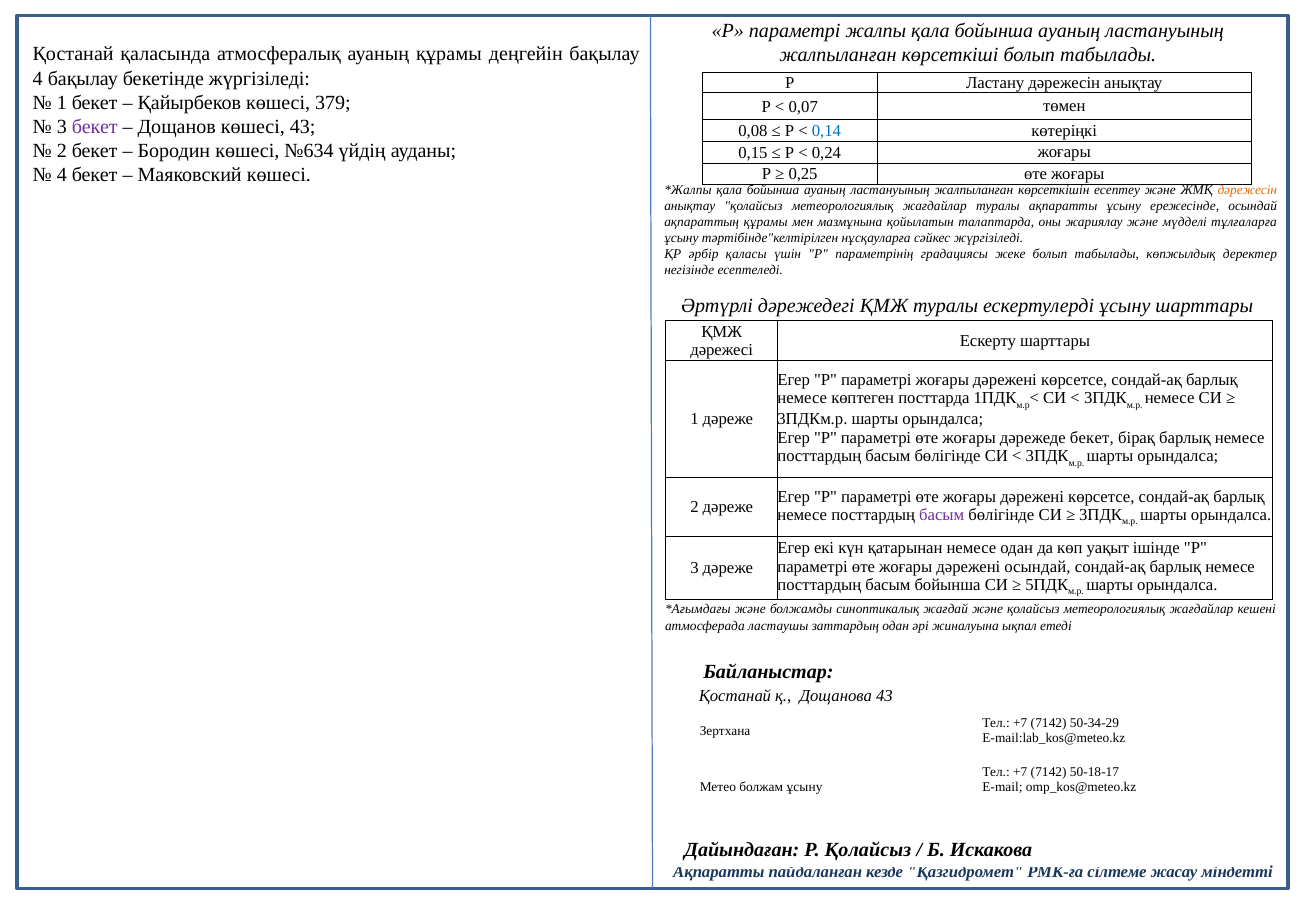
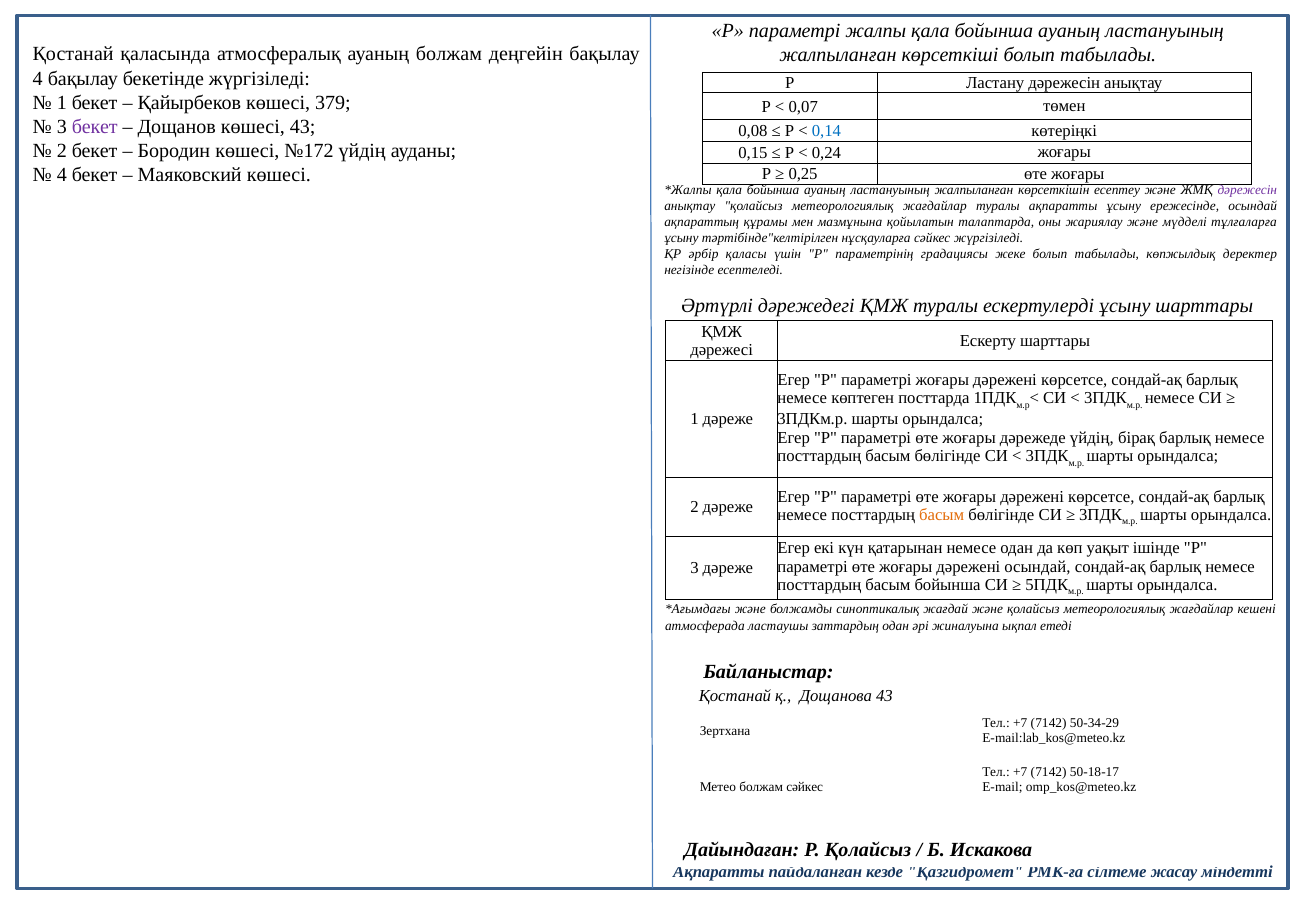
ауаның құрамы: құрамы -> болжам (449, 54)
№634: №634 -> №172 (309, 151)
дәрежесін colour: orange -> purple (1247, 190)
дәрежеде бекет: бекет -> үйдің (1092, 438)
басым colour: purple -> orange (942, 515)
болжам ұсыну: ұсыну -> сәйкес (805, 786)
